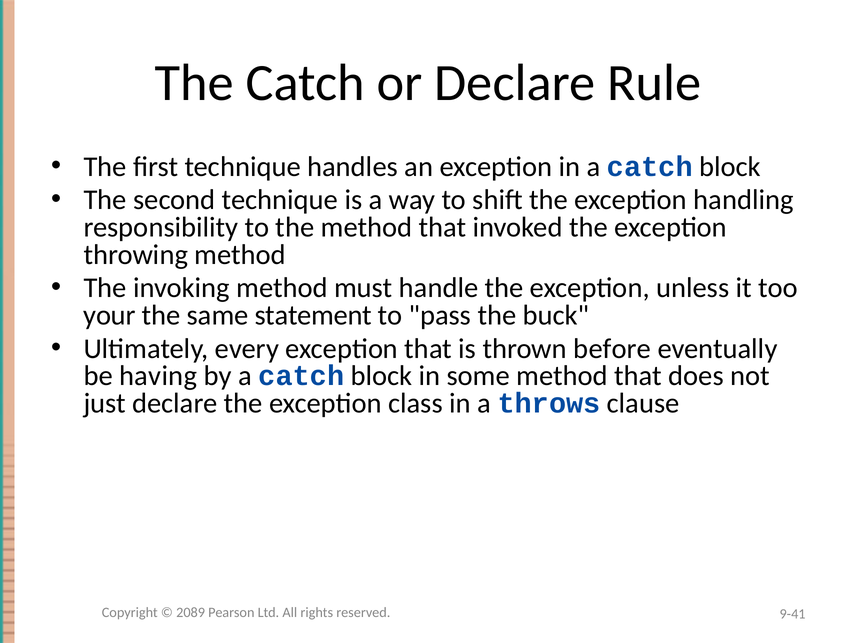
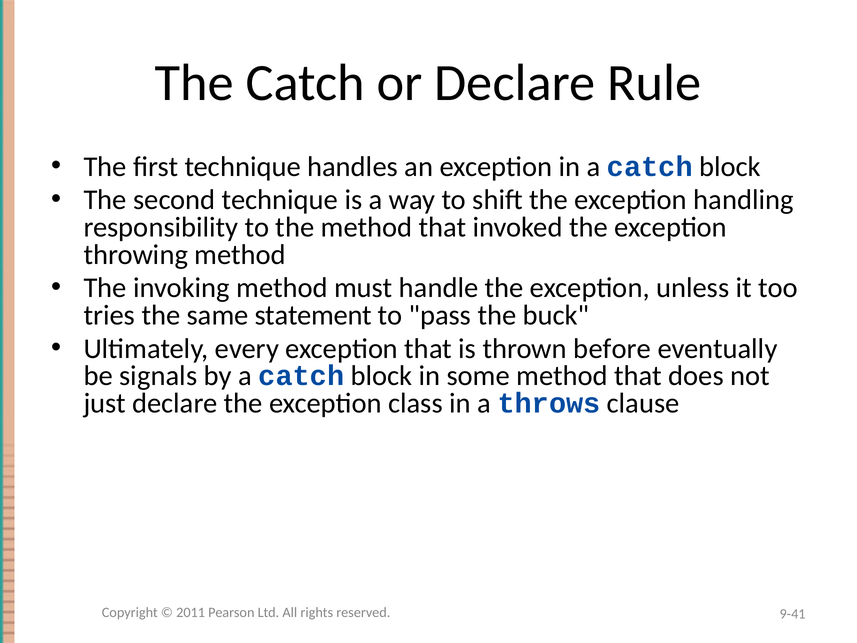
your: your -> tries (109, 315)
having: having -> signals (158, 376)
2089: 2089 -> 2011 (191, 612)
